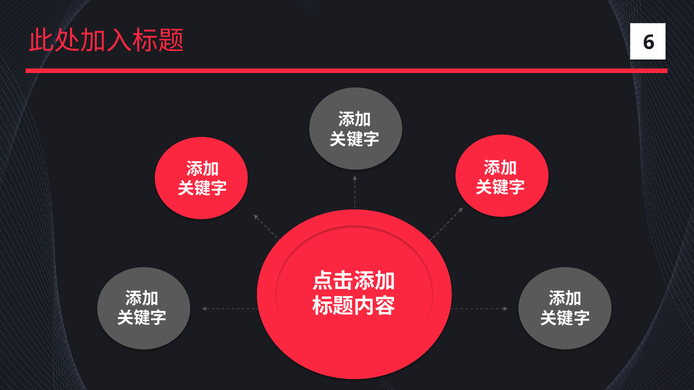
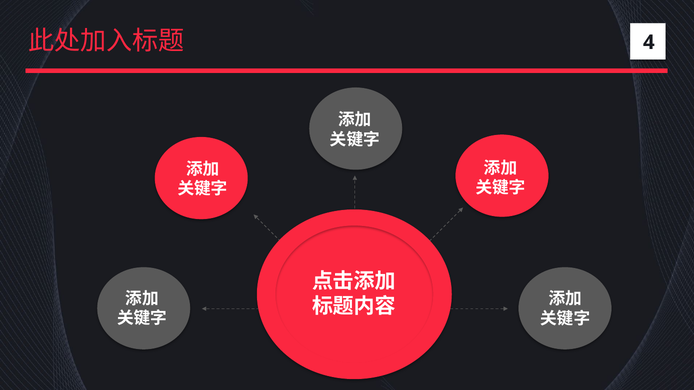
6: 6 -> 4 (649, 42)
